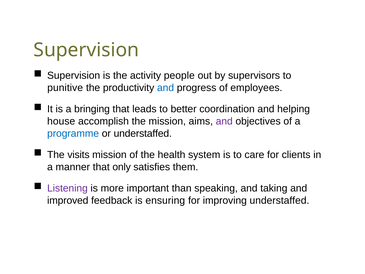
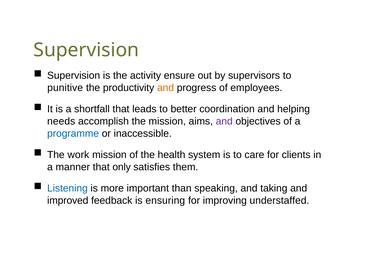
people: people -> ensure (179, 76)
and colour: blue -> orange (166, 88)
bringing: bringing -> shortfall (92, 109)
house: house -> needs (61, 121)
or understaffed: understaffed -> inaccessible (143, 133)
visits: visits -> work (78, 155)
Listening colour: purple -> blue (67, 188)
